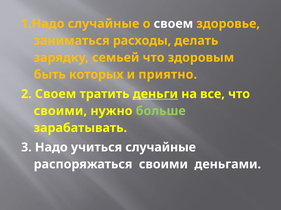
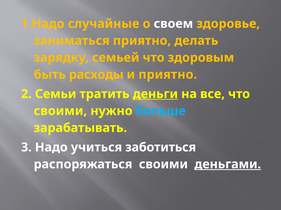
заниматься расходы: расходы -> приятно (142, 41)
которых: которых -> расходы (96, 75)
2 Своем: Своем -> Семьи (56, 94)
больше colour: light green -> light blue (161, 111)
учиться случайные: случайные -> заботиться (161, 148)
деньгами underline: none -> present (228, 165)
